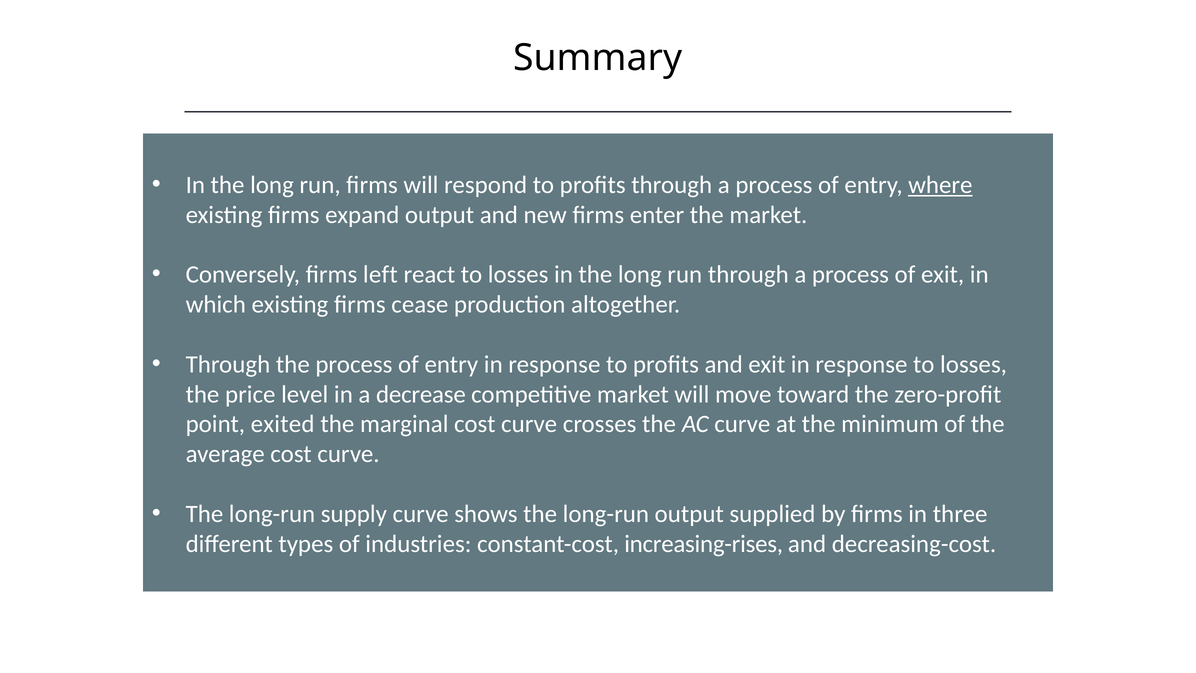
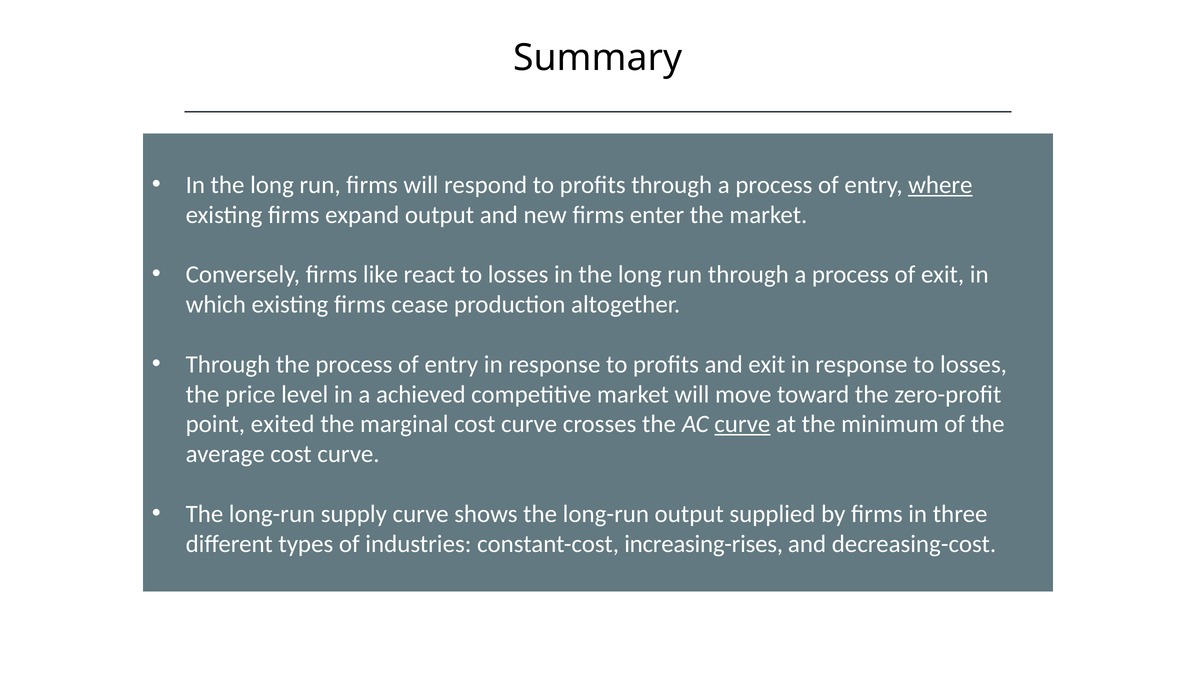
left: left -> like (381, 275)
decrease: decrease -> achieved (421, 394)
curve underline: none -> present (742, 424)
